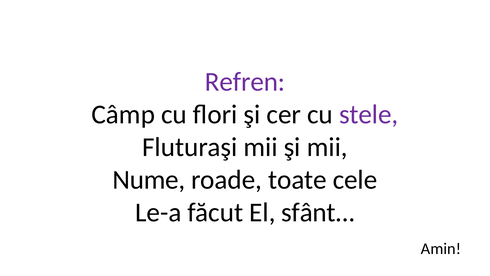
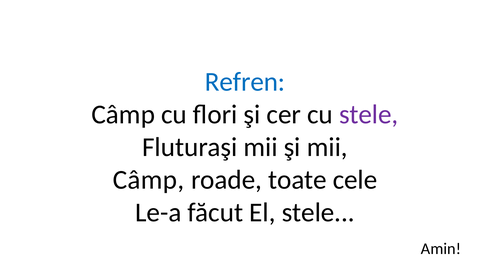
Refren colour: purple -> blue (245, 82)
Nume: Nume -> Câmp (149, 180)
El sfânt: sfânt -> stele (318, 212)
